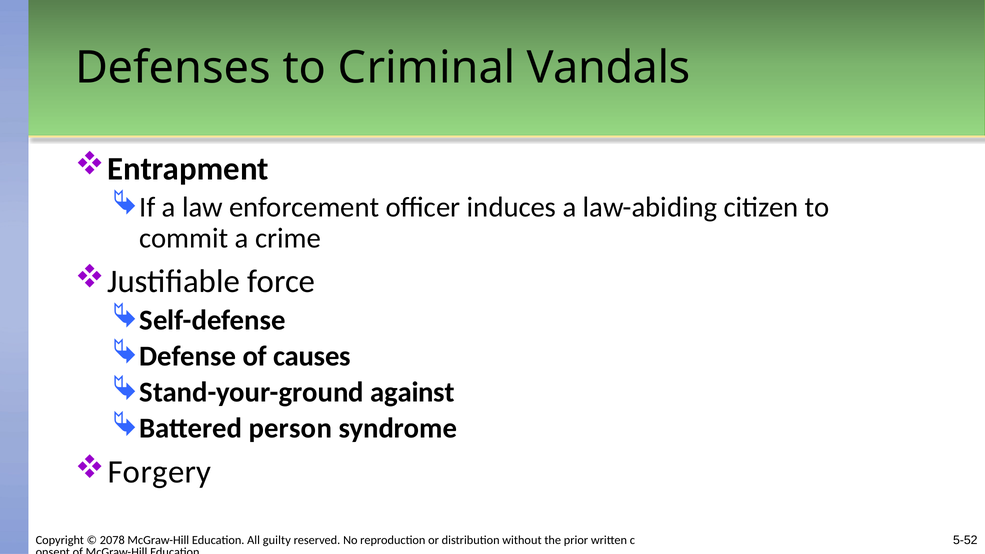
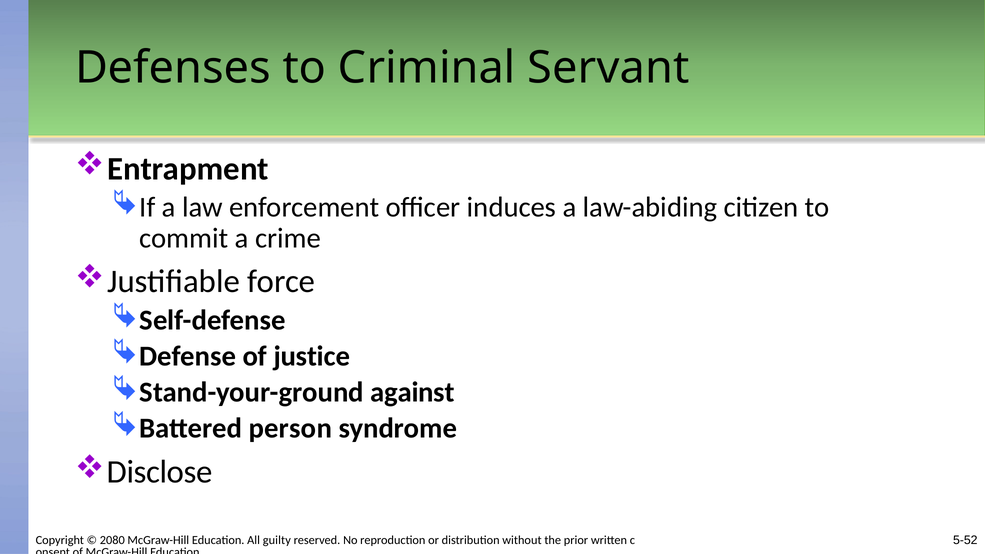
Vandals: Vandals -> Servant (608, 68)
causes: causes -> justice (312, 356)
Forgery: Forgery -> Disclose (160, 472)
2078: 2078 -> 2080 (112, 540)
